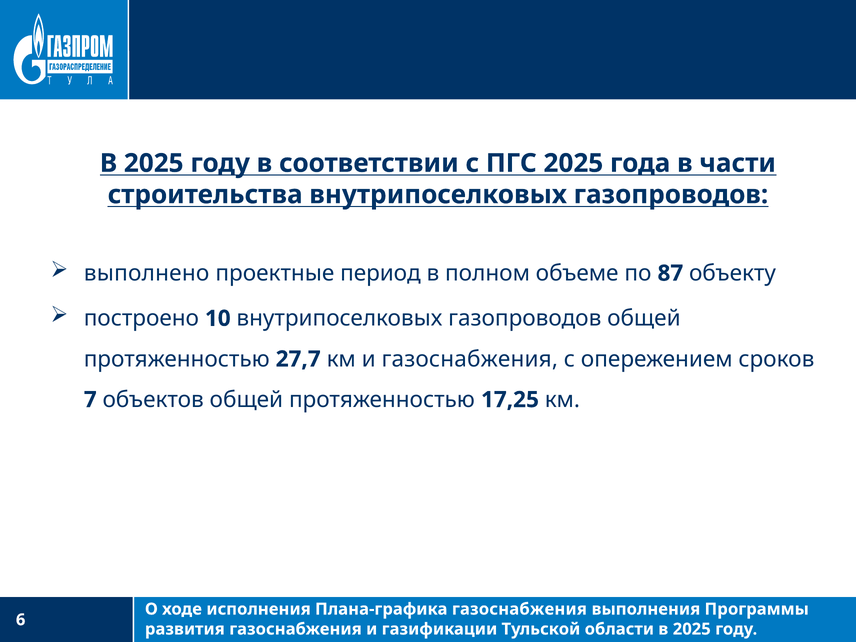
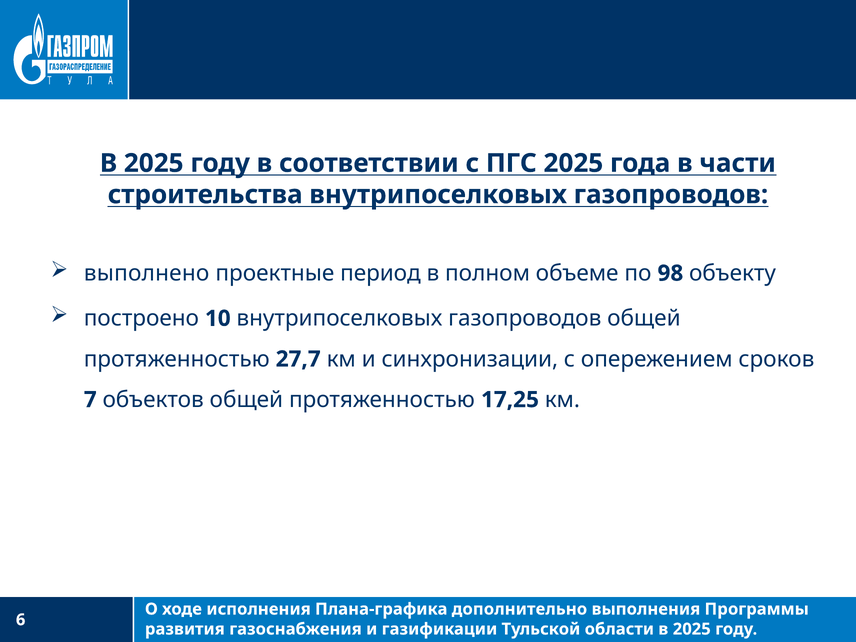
87: 87 -> 98 (670, 273)
и газоснабжения: газоснабжения -> синхронизации (470, 359)
Плана-графика газоснабжения: газоснабжения -> дополнительно (519, 609)
